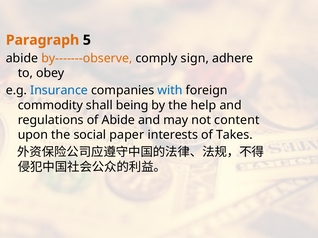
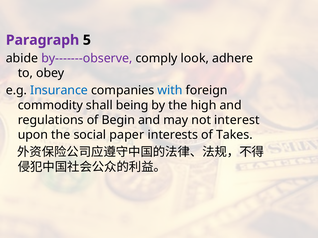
Paragraph colour: orange -> purple (43, 40)
by-------observe colour: orange -> purple (87, 58)
sign: sign -> look (195, 58)
help: help -> high (203, 105)
of Abide: Abide -> Begin (118, 120)
content: content -> interest (237, 120)
